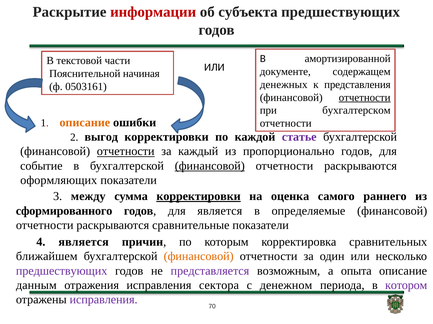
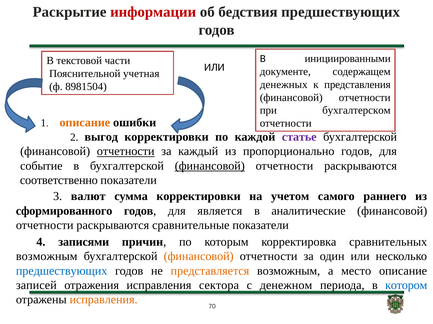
субъекта: субъекта -> бедствия (248, 12)
амортизированной: амортизированной -> инициированными (348, 59)
начиная: начиная -> учетная (141, 74)
0503161: 0503161 -> 8981504 (86, 87)
отчетности underline: present -> none (365, 98)
оформляющих: оформляющих -> соответственно (59, 181)
между: между -> валют (88, 197)
корректировки underline: present -> none (199, 197)
оценка: оценка -> учетом (290, 197)
определяемые: определяемые -> аналитические (309, 211)
4 является: является -> записями (84, 243)
ближайшем: ближайшем -> возможным (47, 257)
предшествующих colour: purple -> blue (62, 271)
представляется colour: purple -> orange (210, 271)
опыта: опыта -> место (356, 271)
данным: данным -> записей (36, 286)
котором colour: purple -> blue (406, 286)
исправления colour: purple -> orange (104, 300)
